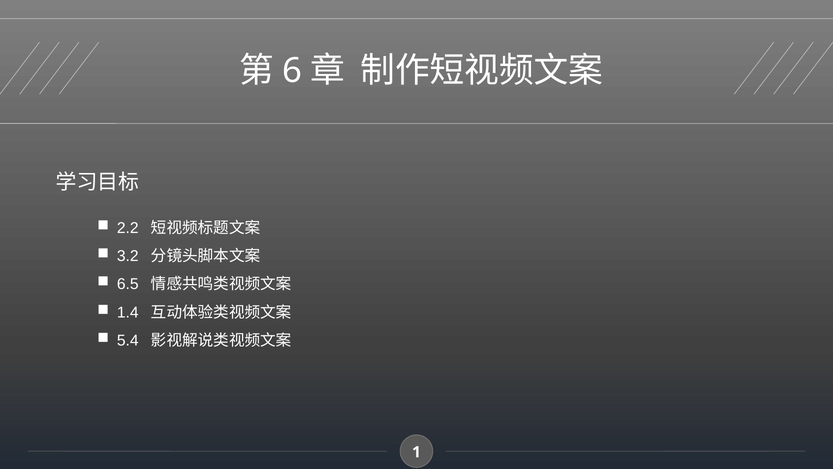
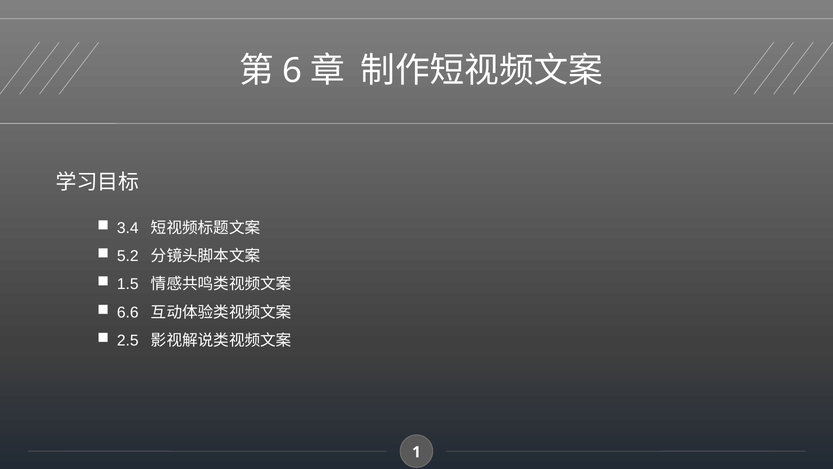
2.2: 2.2 -> 3.4 (128, 228)
3.2: 3.2 -> 5.2 (128, 256)
6.5: 6.5 -> 1.5 (128, 284)
1.4: 1.4 -> 6.6 (128, 312)
5.4: 5.4 -> 2.5 (128, 340)
